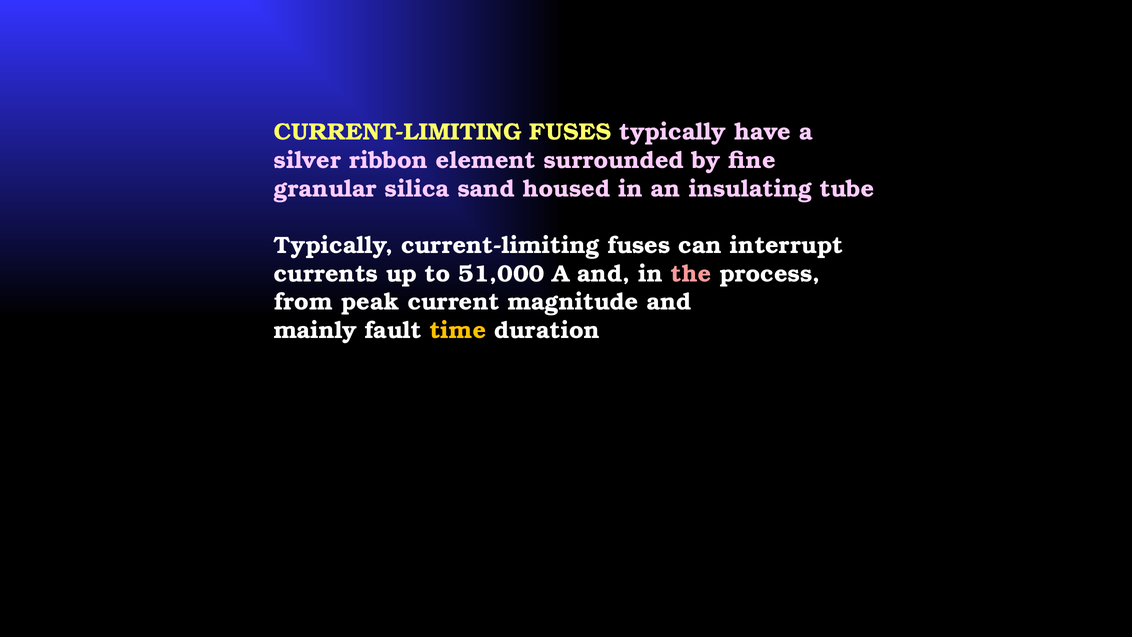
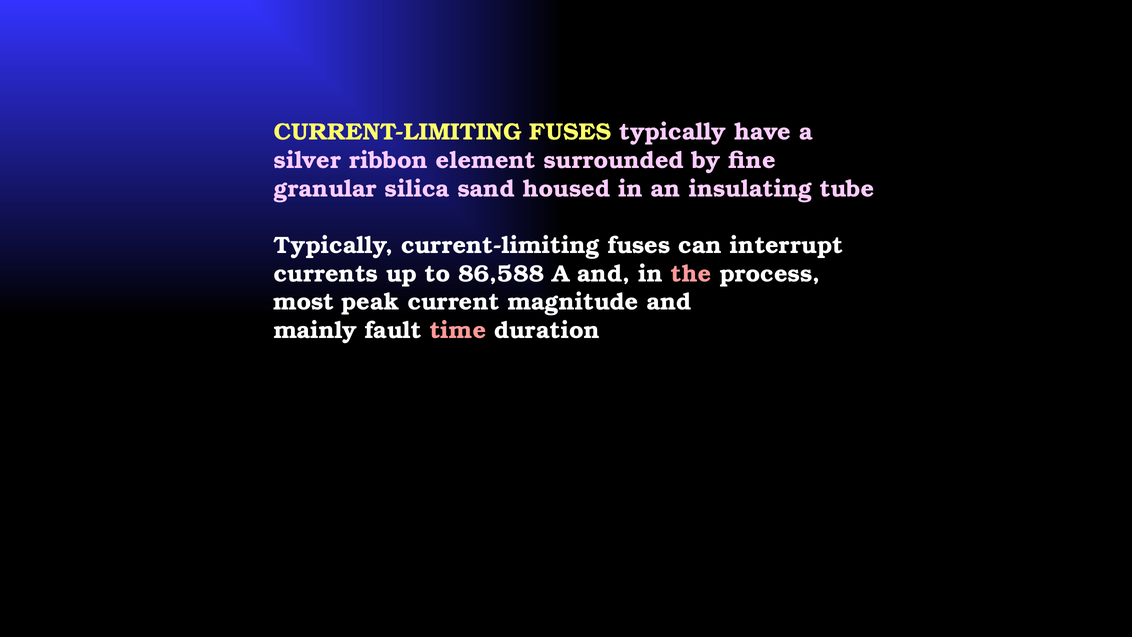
51,000: 51,000 -> 86,588 (501, 274)
from: from -> most (304, 302)
time colour: yellow -> pink (458, 330)
